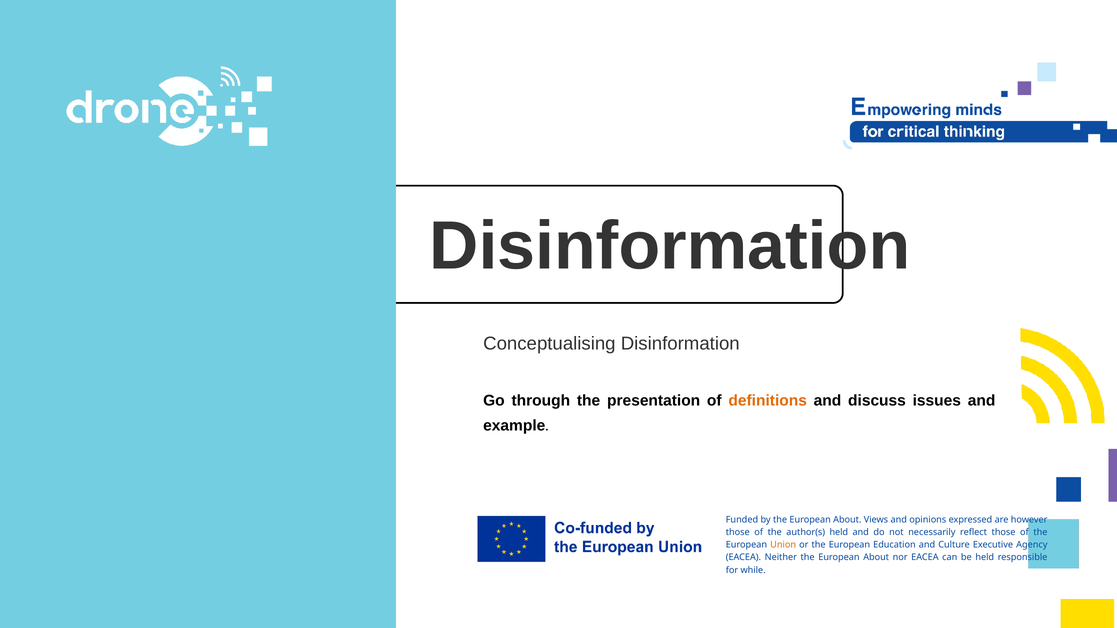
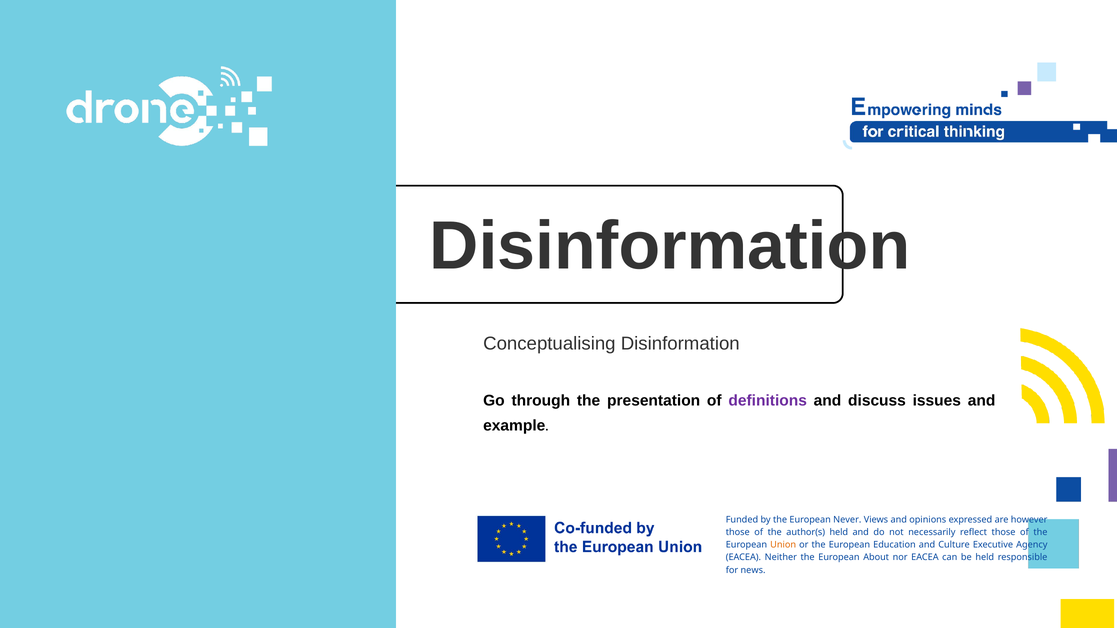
definitions colour: orange -> purple (768, 401)
by the European About: About -> Never (847, 520)
while: while -> news (753, 570)
